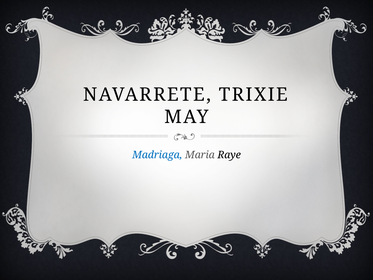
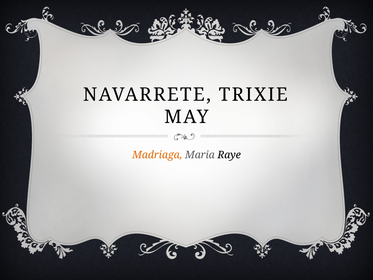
Madriaga colour: blue -> orange (157, 155)
